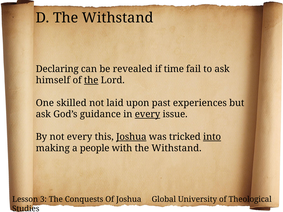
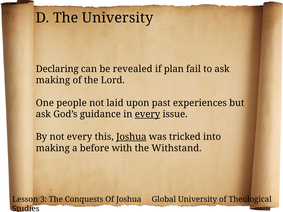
D The Withstand: Withstand -> University (118, 18)
time: time -> plan (174, 69)
himself: himself -> making (53, 80)
the underline: present -> none (91, 80)
skilled: skilled -> people (72, 103)
into underline: present -> none (212, 137)
people: people -> before (95, 148)
